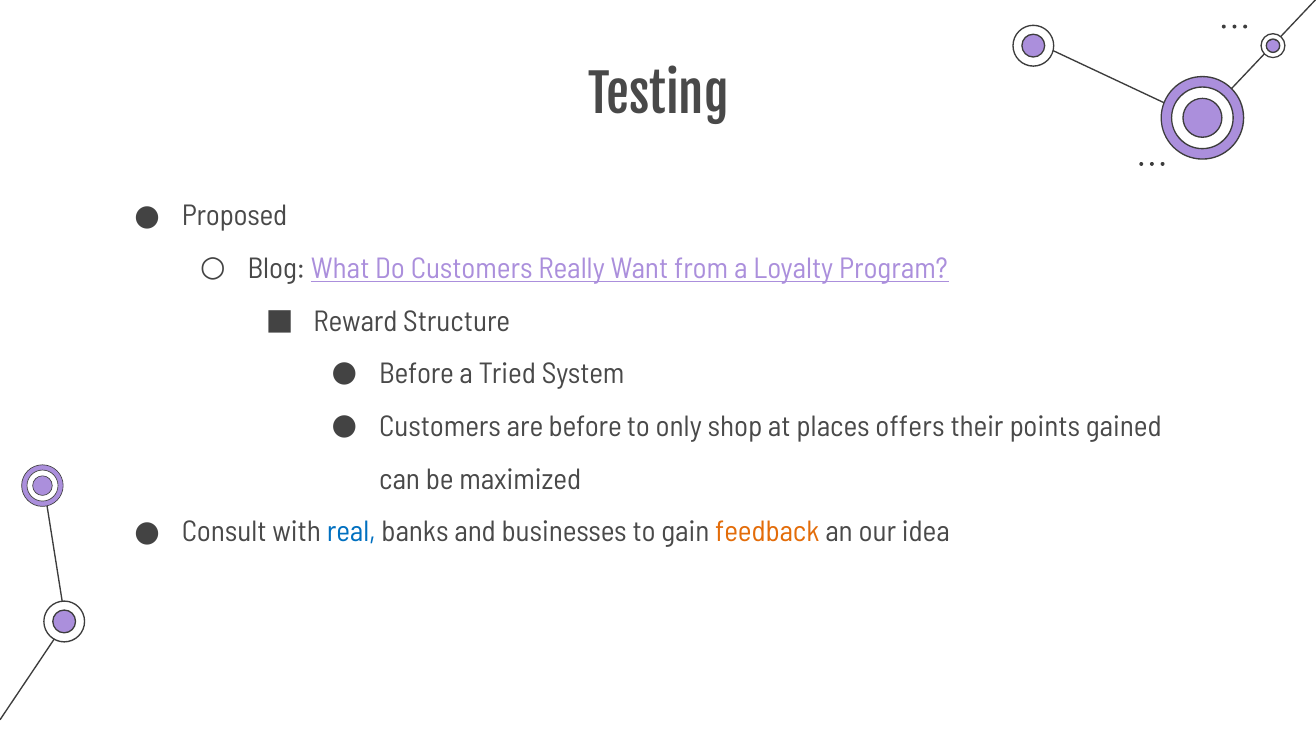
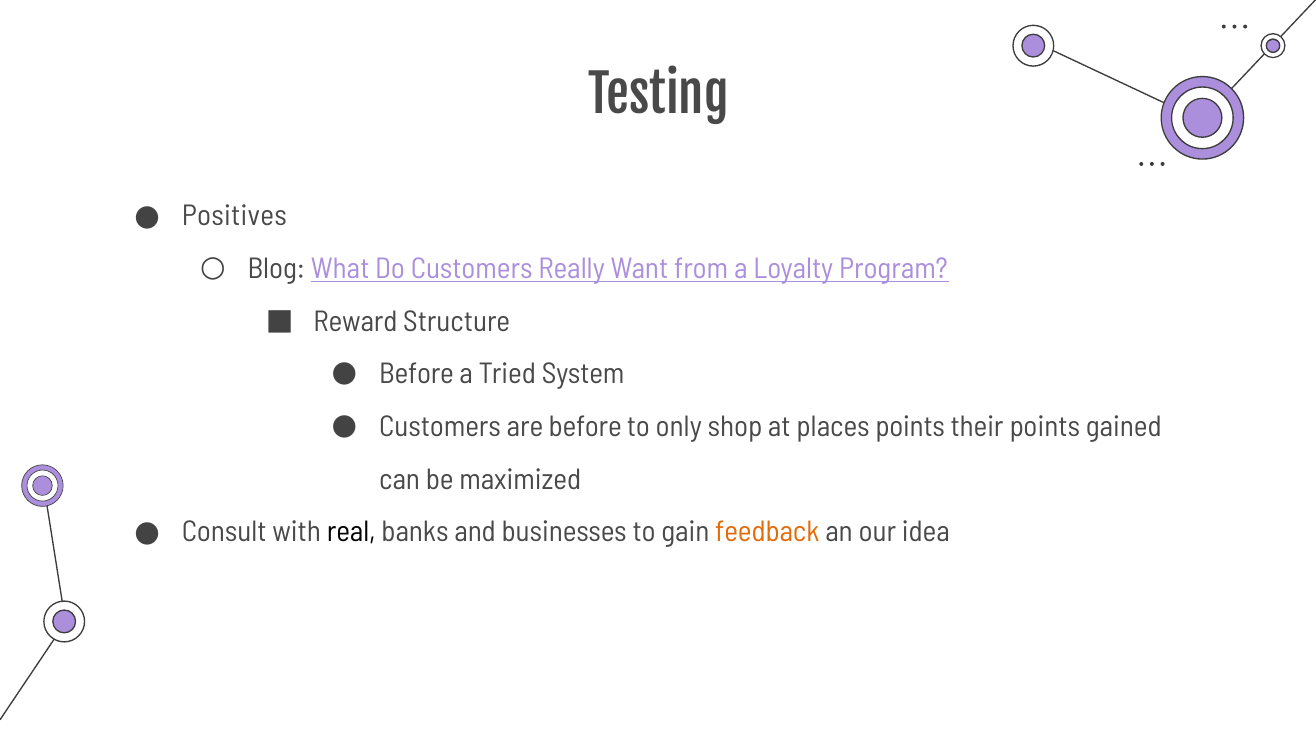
Proposed: Proposed -> Positives (234, 216)
places offers: offers -> points (910, 426)
real colour: blue -> black (351, 532)
